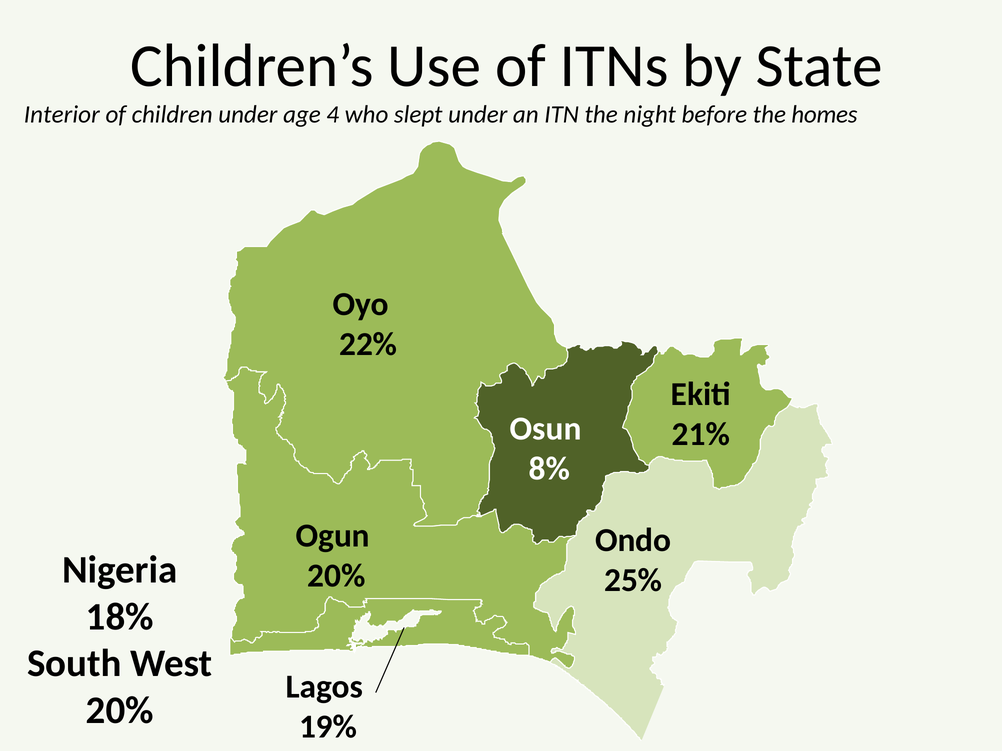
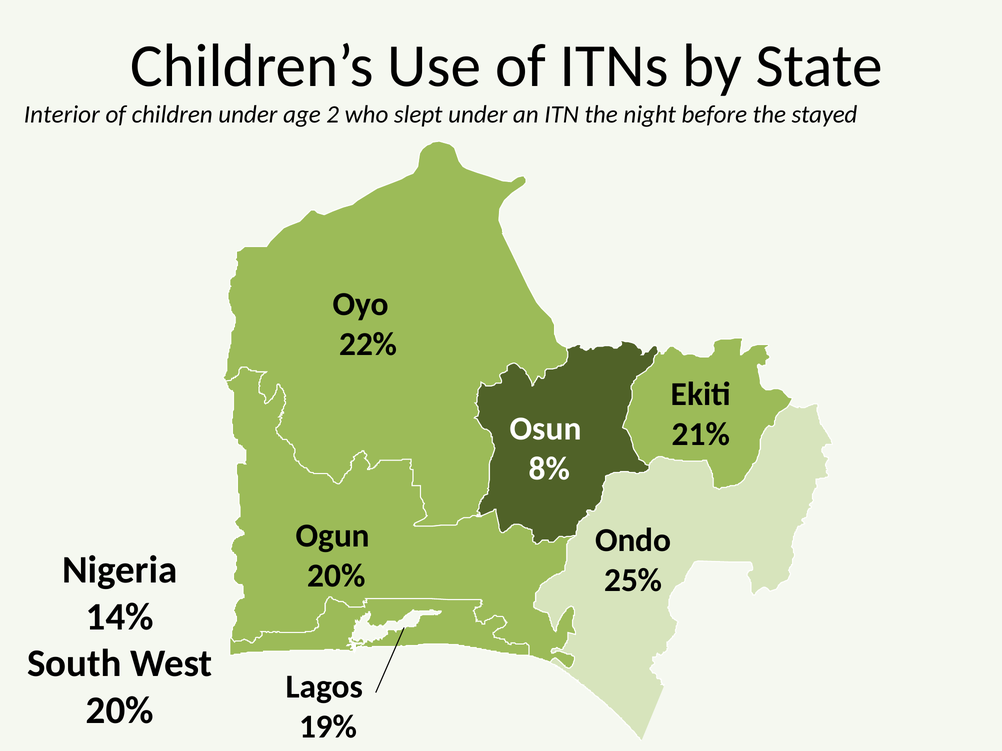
4: 4 -> 2 (333, 115)
homes: homes -> stayed (824, 115)
18%: 18% -> 14% (120, 617)
